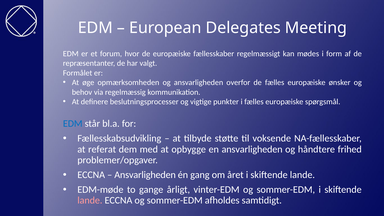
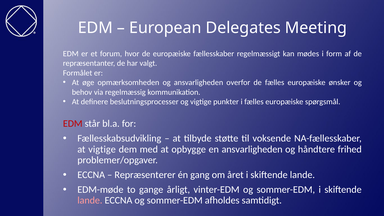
EDM colour: blue -> red (73, 124)
at referat: referat -> vigtige (102, 149)
Ansvarligheden: Ansvarligheden -> Repræsenterer (145, 175)
